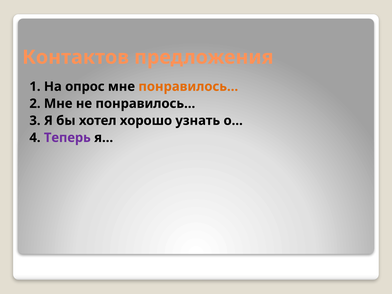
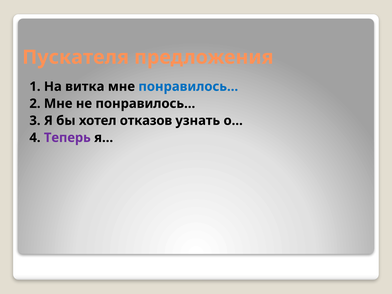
Контактов: Контактов -> Пускателя (76, 57)
опрос: опрос -> витка (85, 87)
понравилось… colour: orange -> blue (188, 87)
хорошо: хорошо -> отказов (146, 121)
